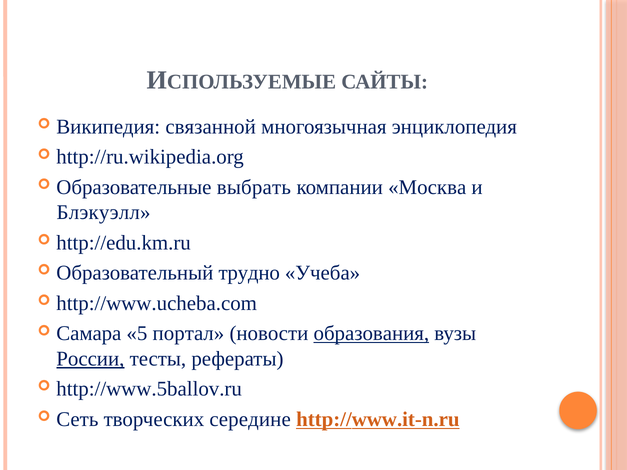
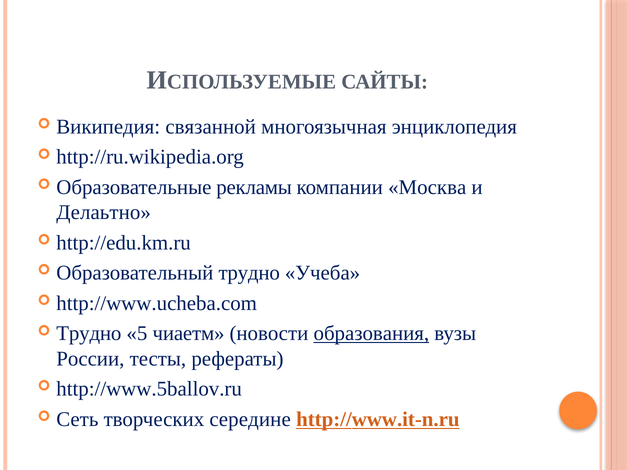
выбрать: выбрать -> рекламы (254, 187)
Блэкуэлл: Блэкуэлл -> Делаьтно (104, 213)
Самара: Самара -> Трудно (89, 334)
портал: портал -> чиаетм (189, 334)
России underline: present -> none (90, 359)
